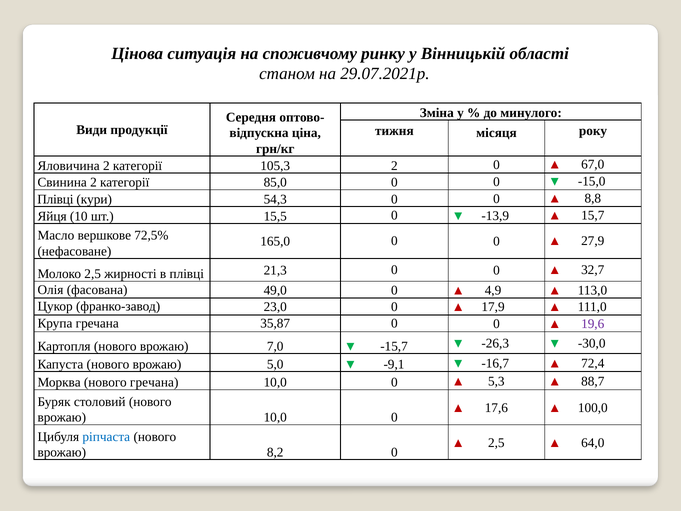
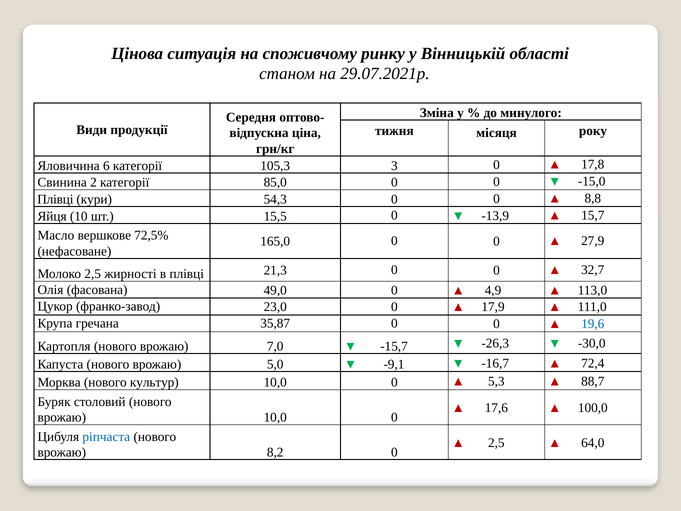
Яловичина 2: 2 -> 6 (106, 166)
105,3 2: 2 -> 3 (394, 166)
67,0: 67,0 -> 17,8 (593, 164)
19,6 colour: purple -> blue (593, 324)
нового гречана: гречана -> культур (154, 382)
